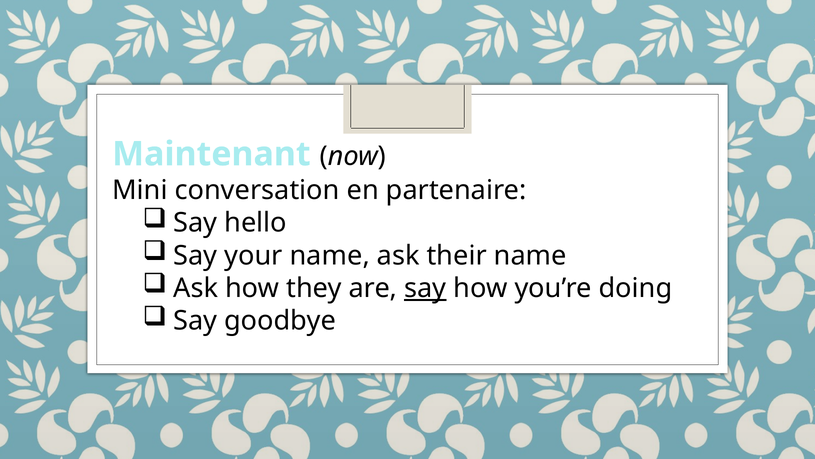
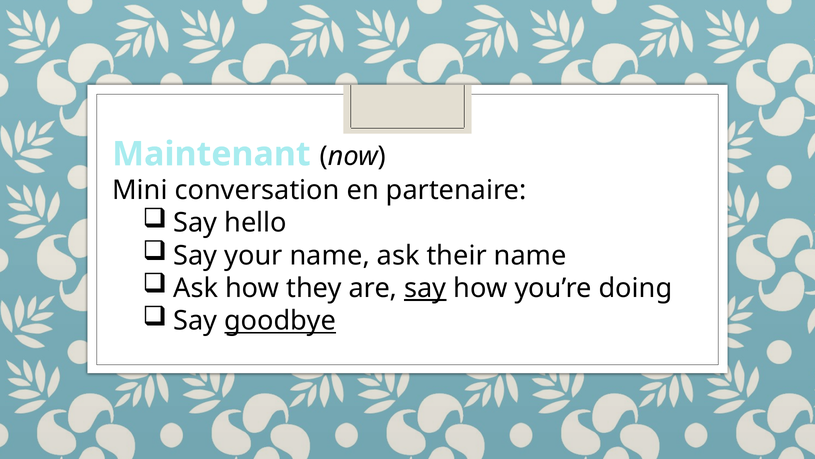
goodbye underline: none -> present (280, 321)
